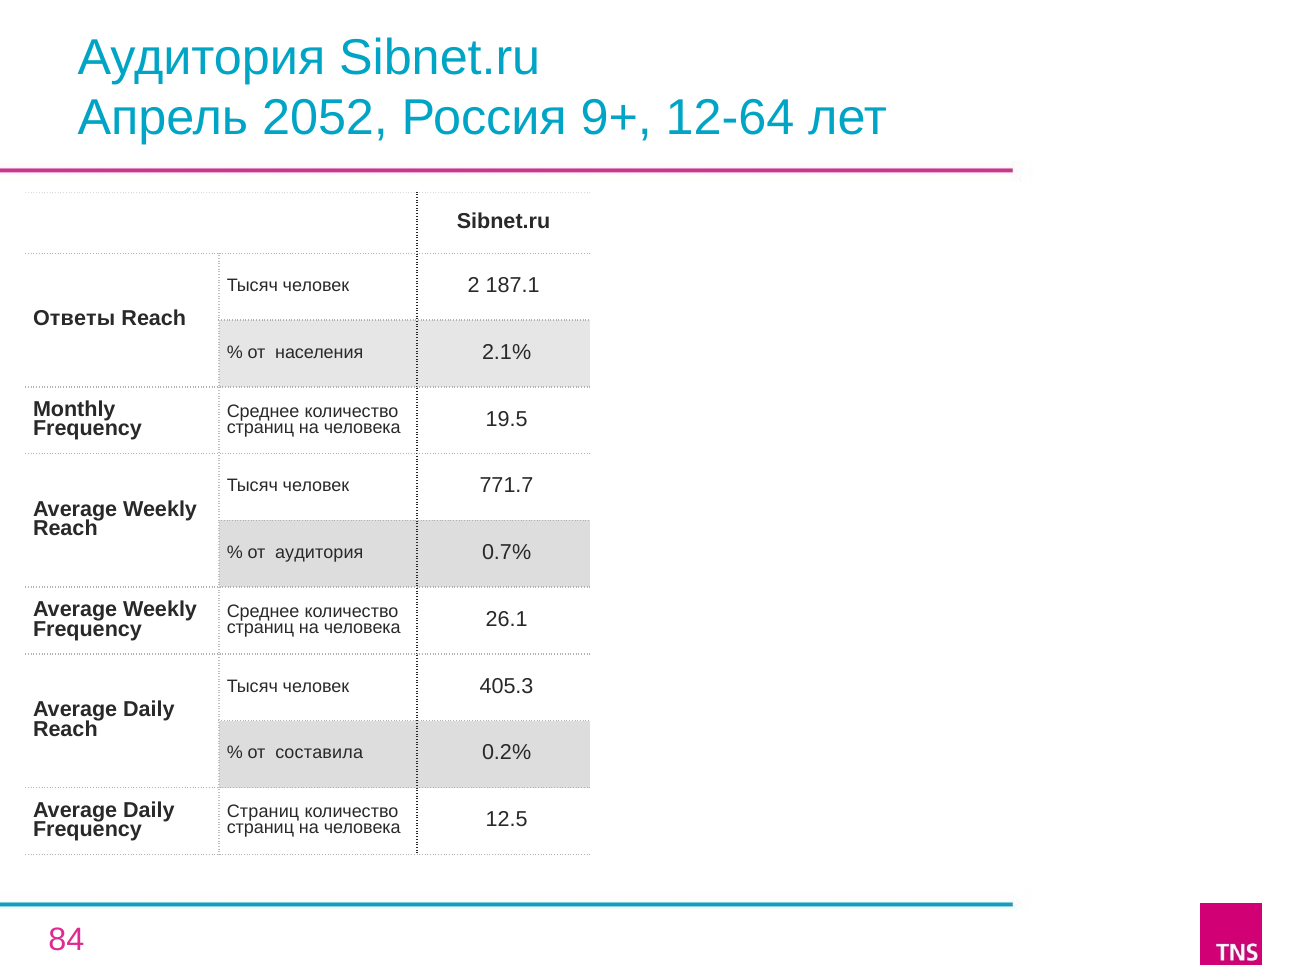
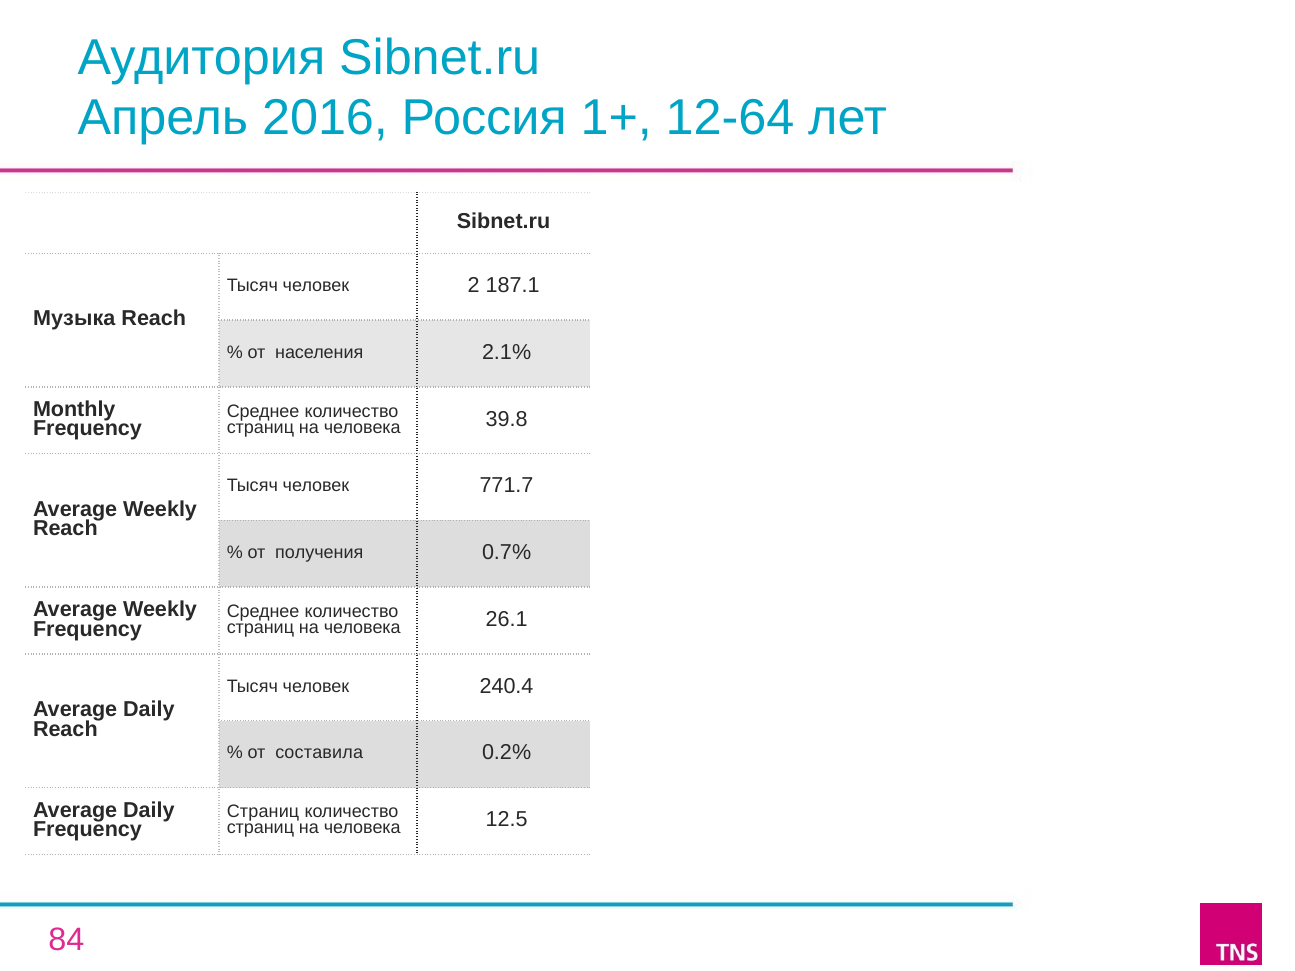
2052: 2052 -> 2016 (325, 118)
9+: 9+ -> 1+ (616, 118)
Ответы: Ответы -> Музыка (74, 319)
19.5: 19.5 -> 39.8 (507, 419)
от аудитория: аудитория -> получения (319, 553)
405.3: 405.3 -> 240.4 (507, 686)
